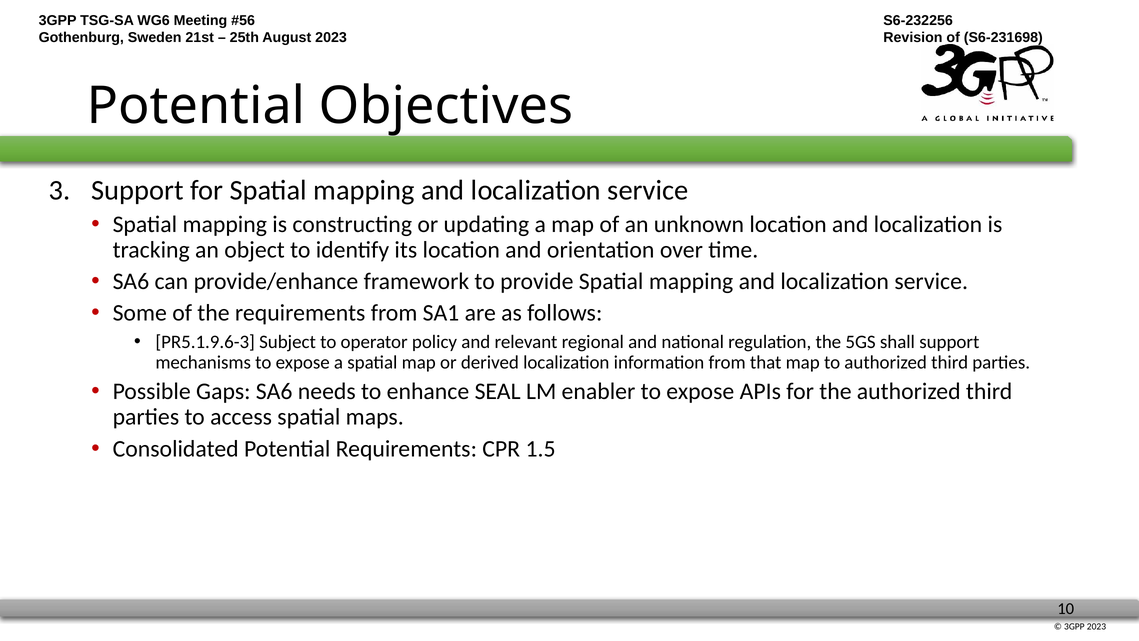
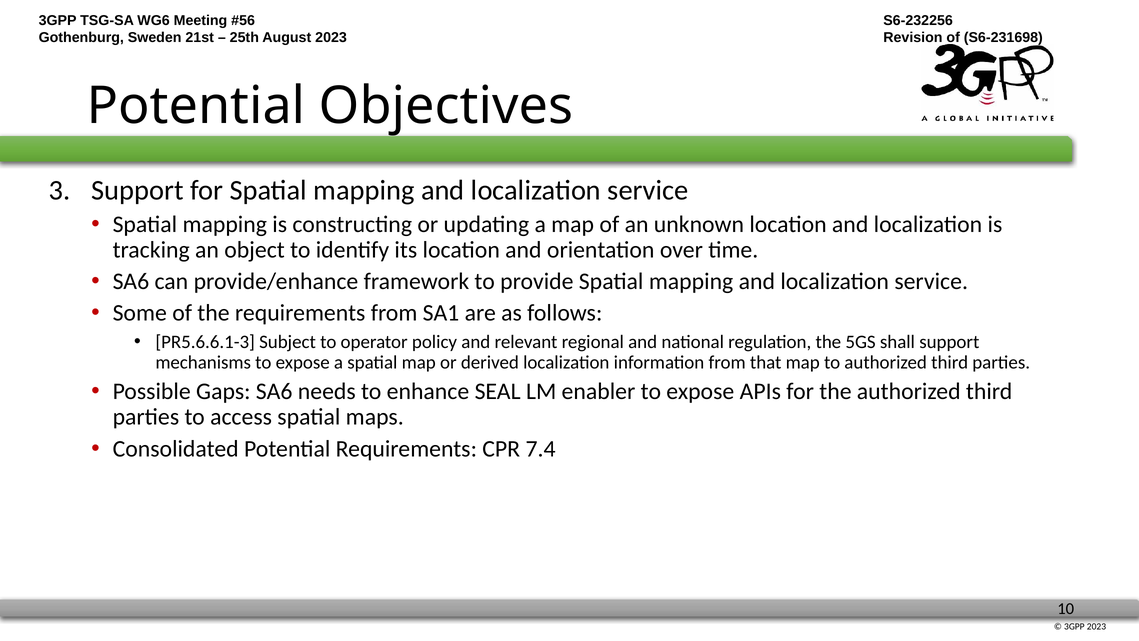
PR5.1.9.6-3: PR5.1.9.6-3 -> PR5.6.6.1-3 (205, 342)
1.5: 1.5 -> 7.4 (541, 448)
